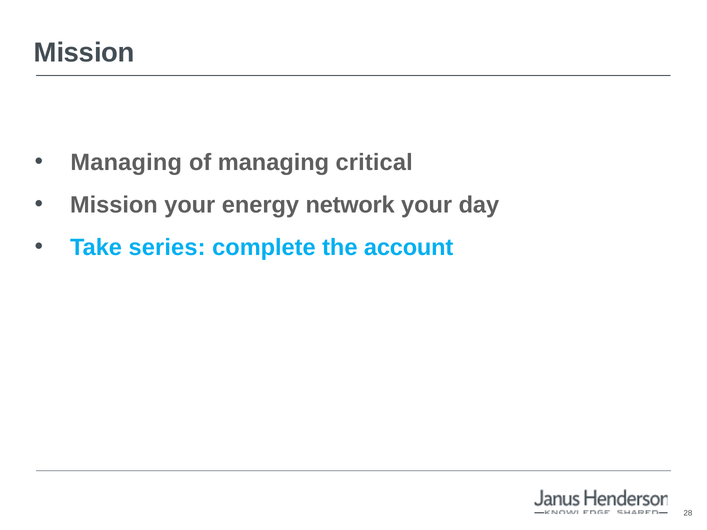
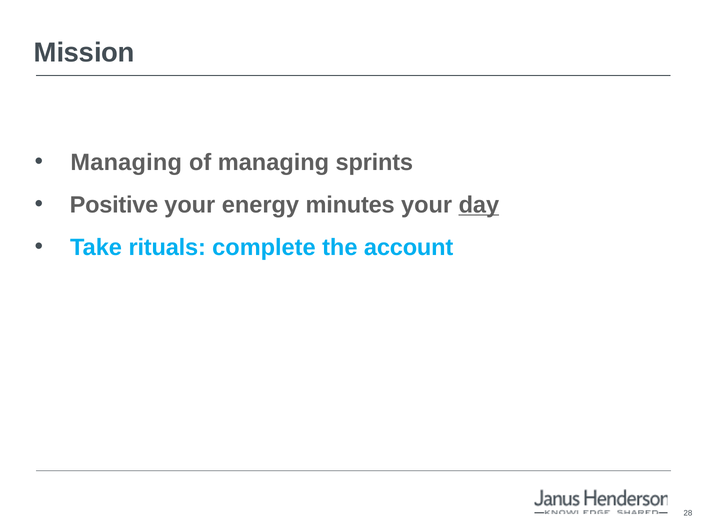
critical: critical -> sprints (374, 163)
Mission: Mission -> Positive (114, 205)
network: network -> minutes (350, 205)
day underline: none -> present (479, 205)
series: series -> rituals (167, 247)
